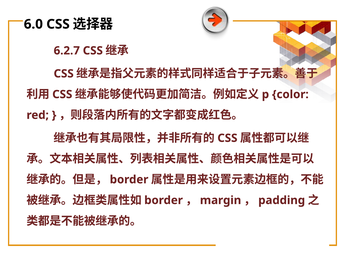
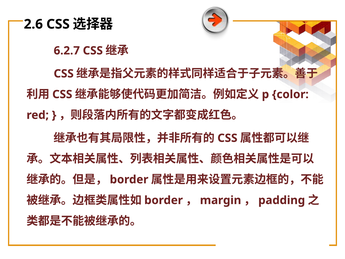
6.0: 6.0 -> 2.6 (33, 24)
